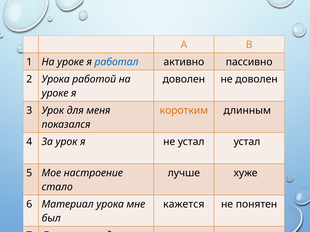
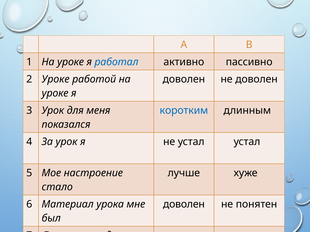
2 Урока: Урока -> Уроке (56, 79)
коротким colour: orange -> blue (184, 111)
кажется: кажется -> доволен (184, 205)
